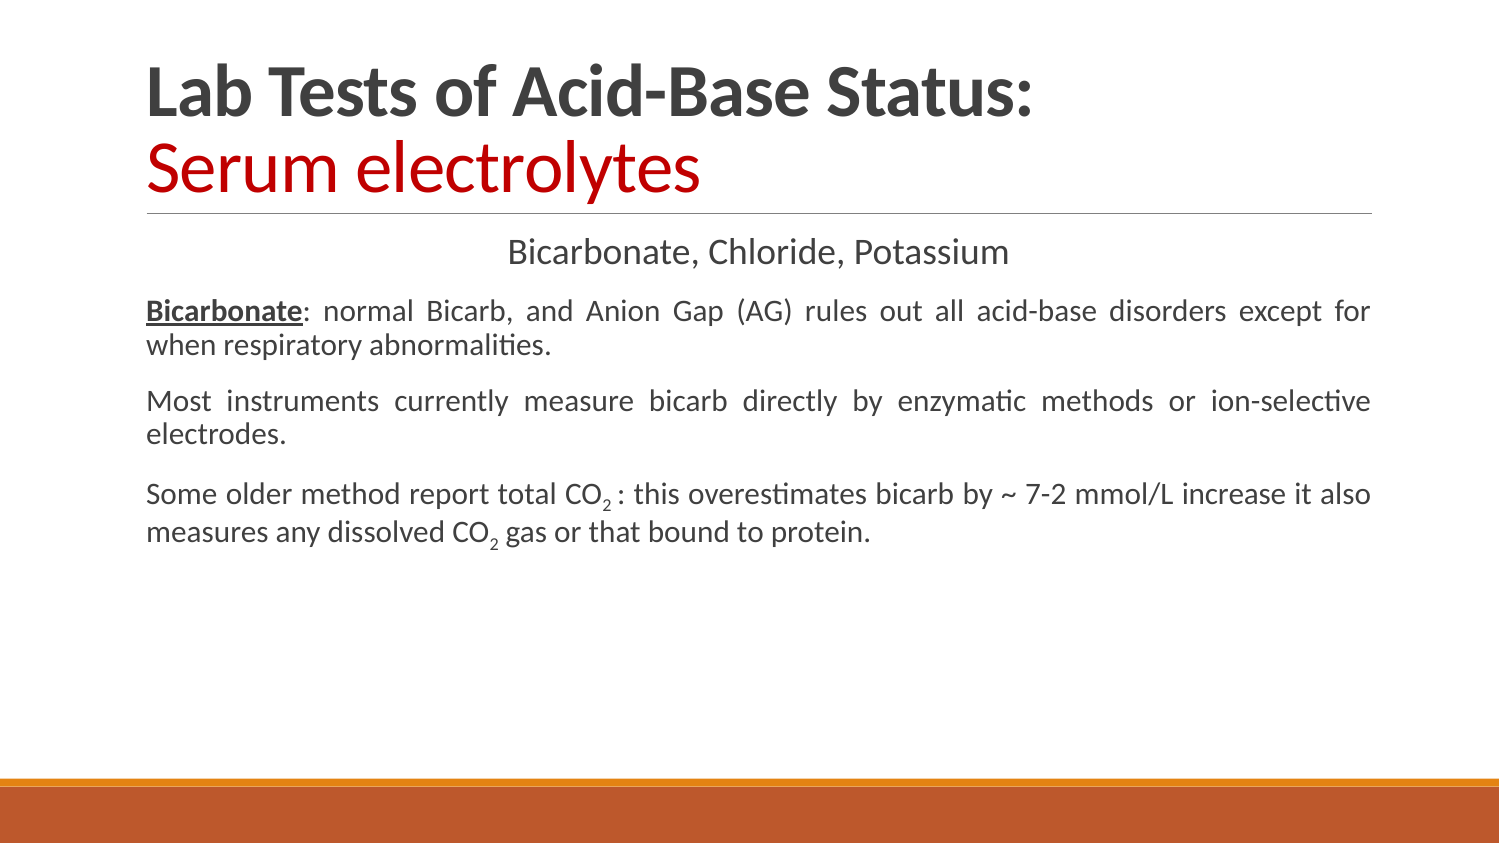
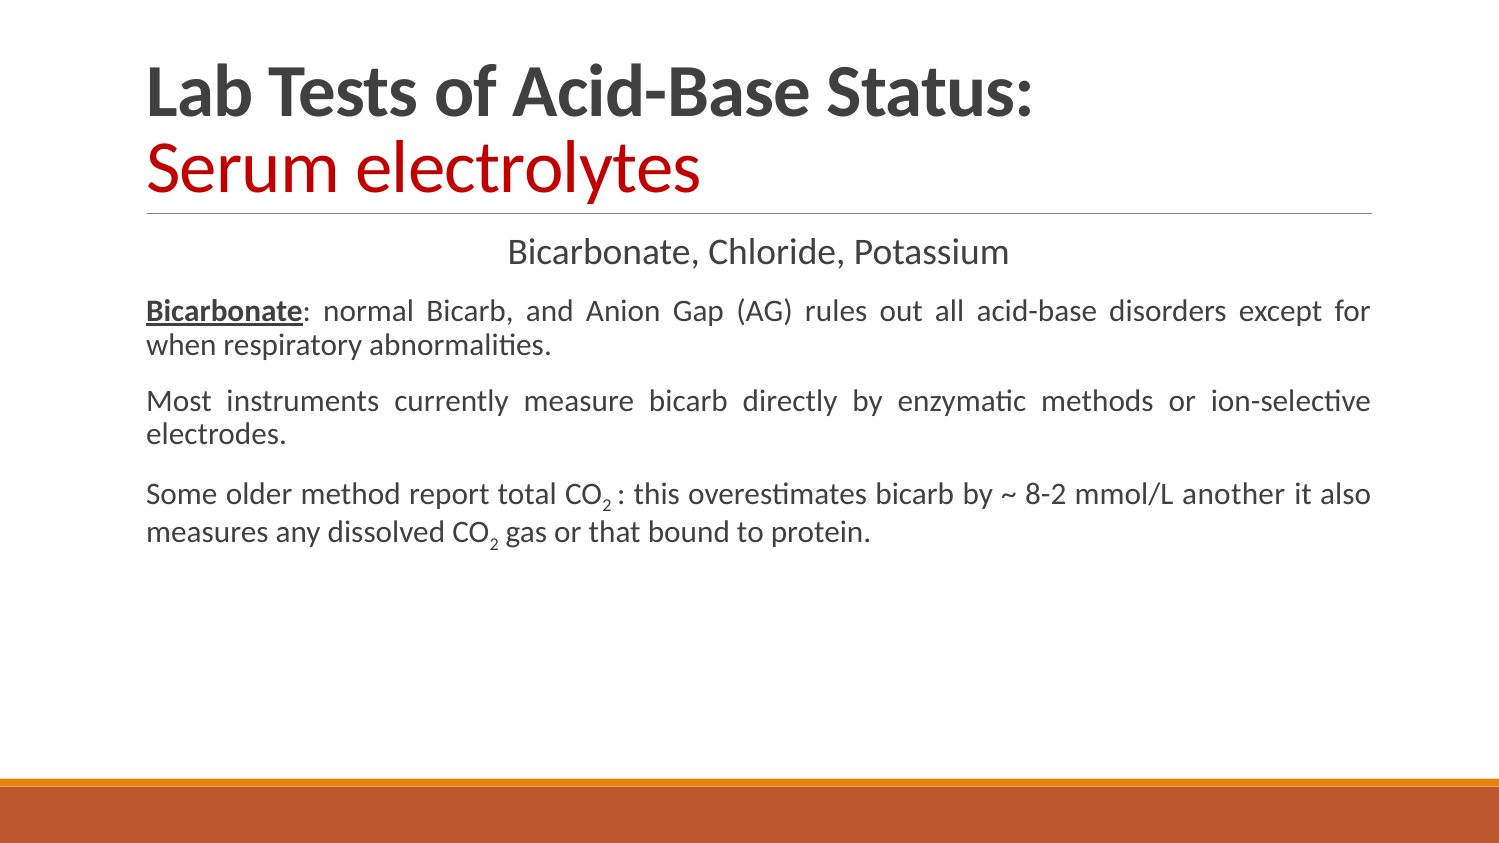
7-2: 7-2 -> 8-2 (1046, 494)
increase: increase -> another (1234, 494)
